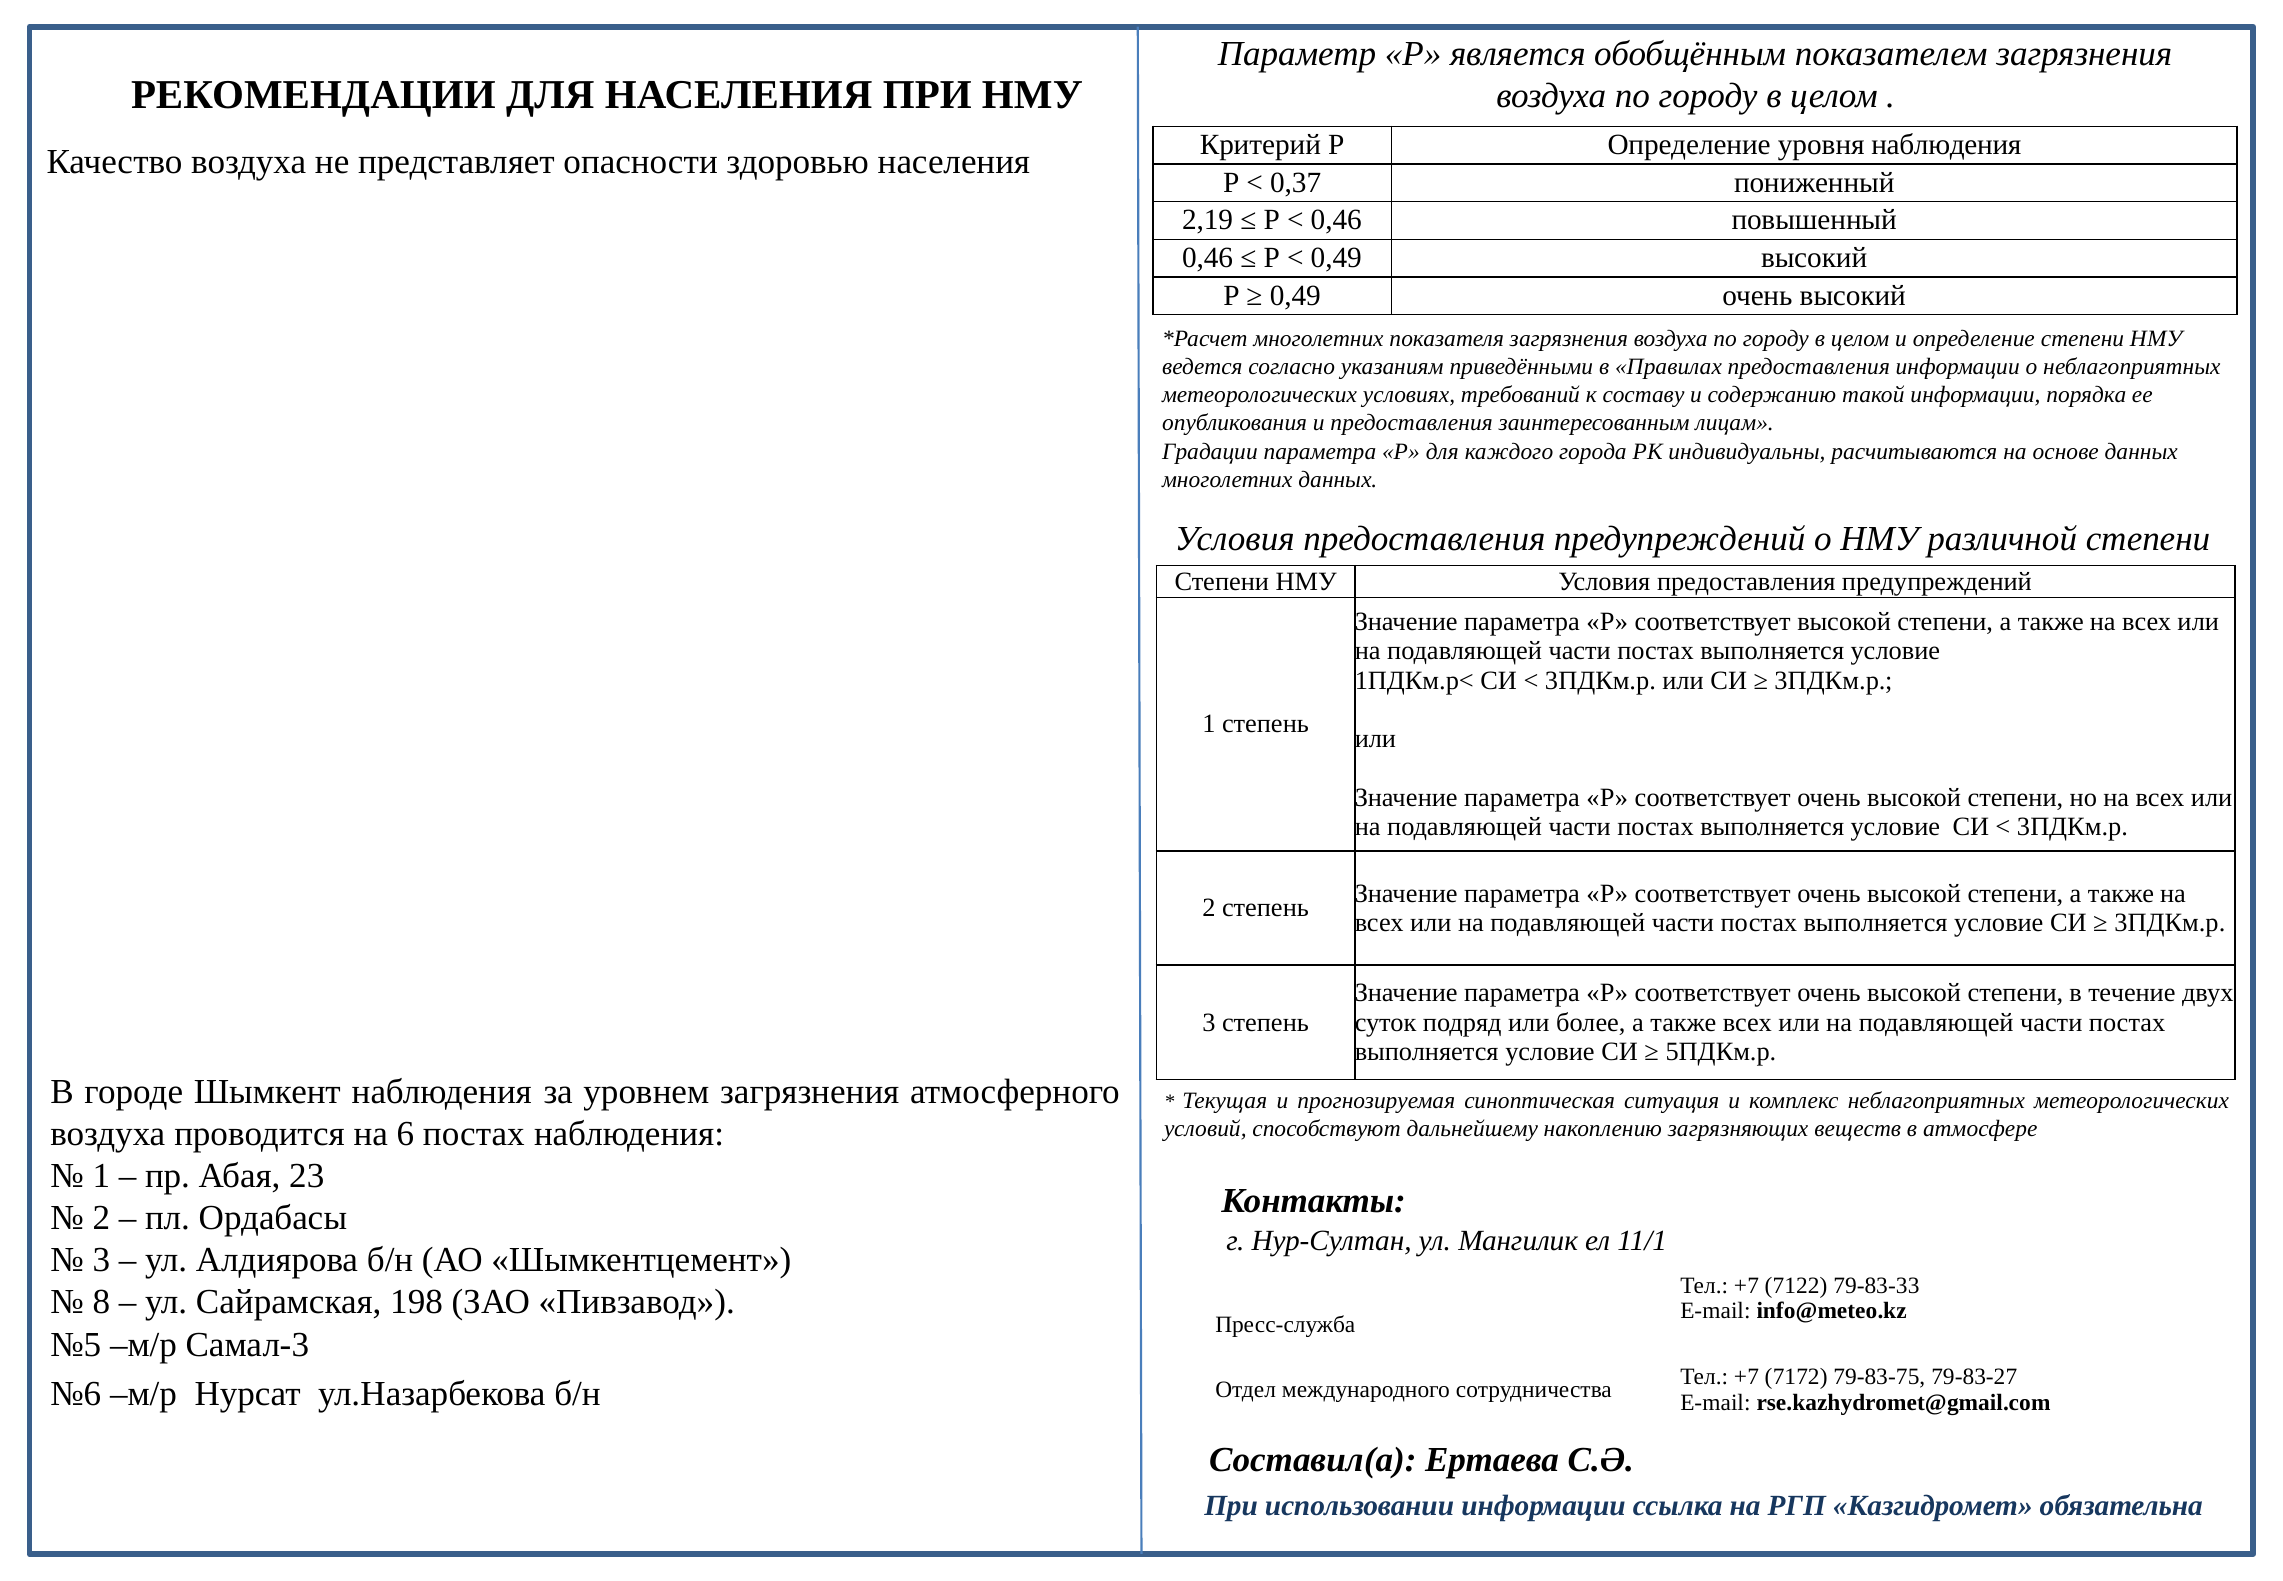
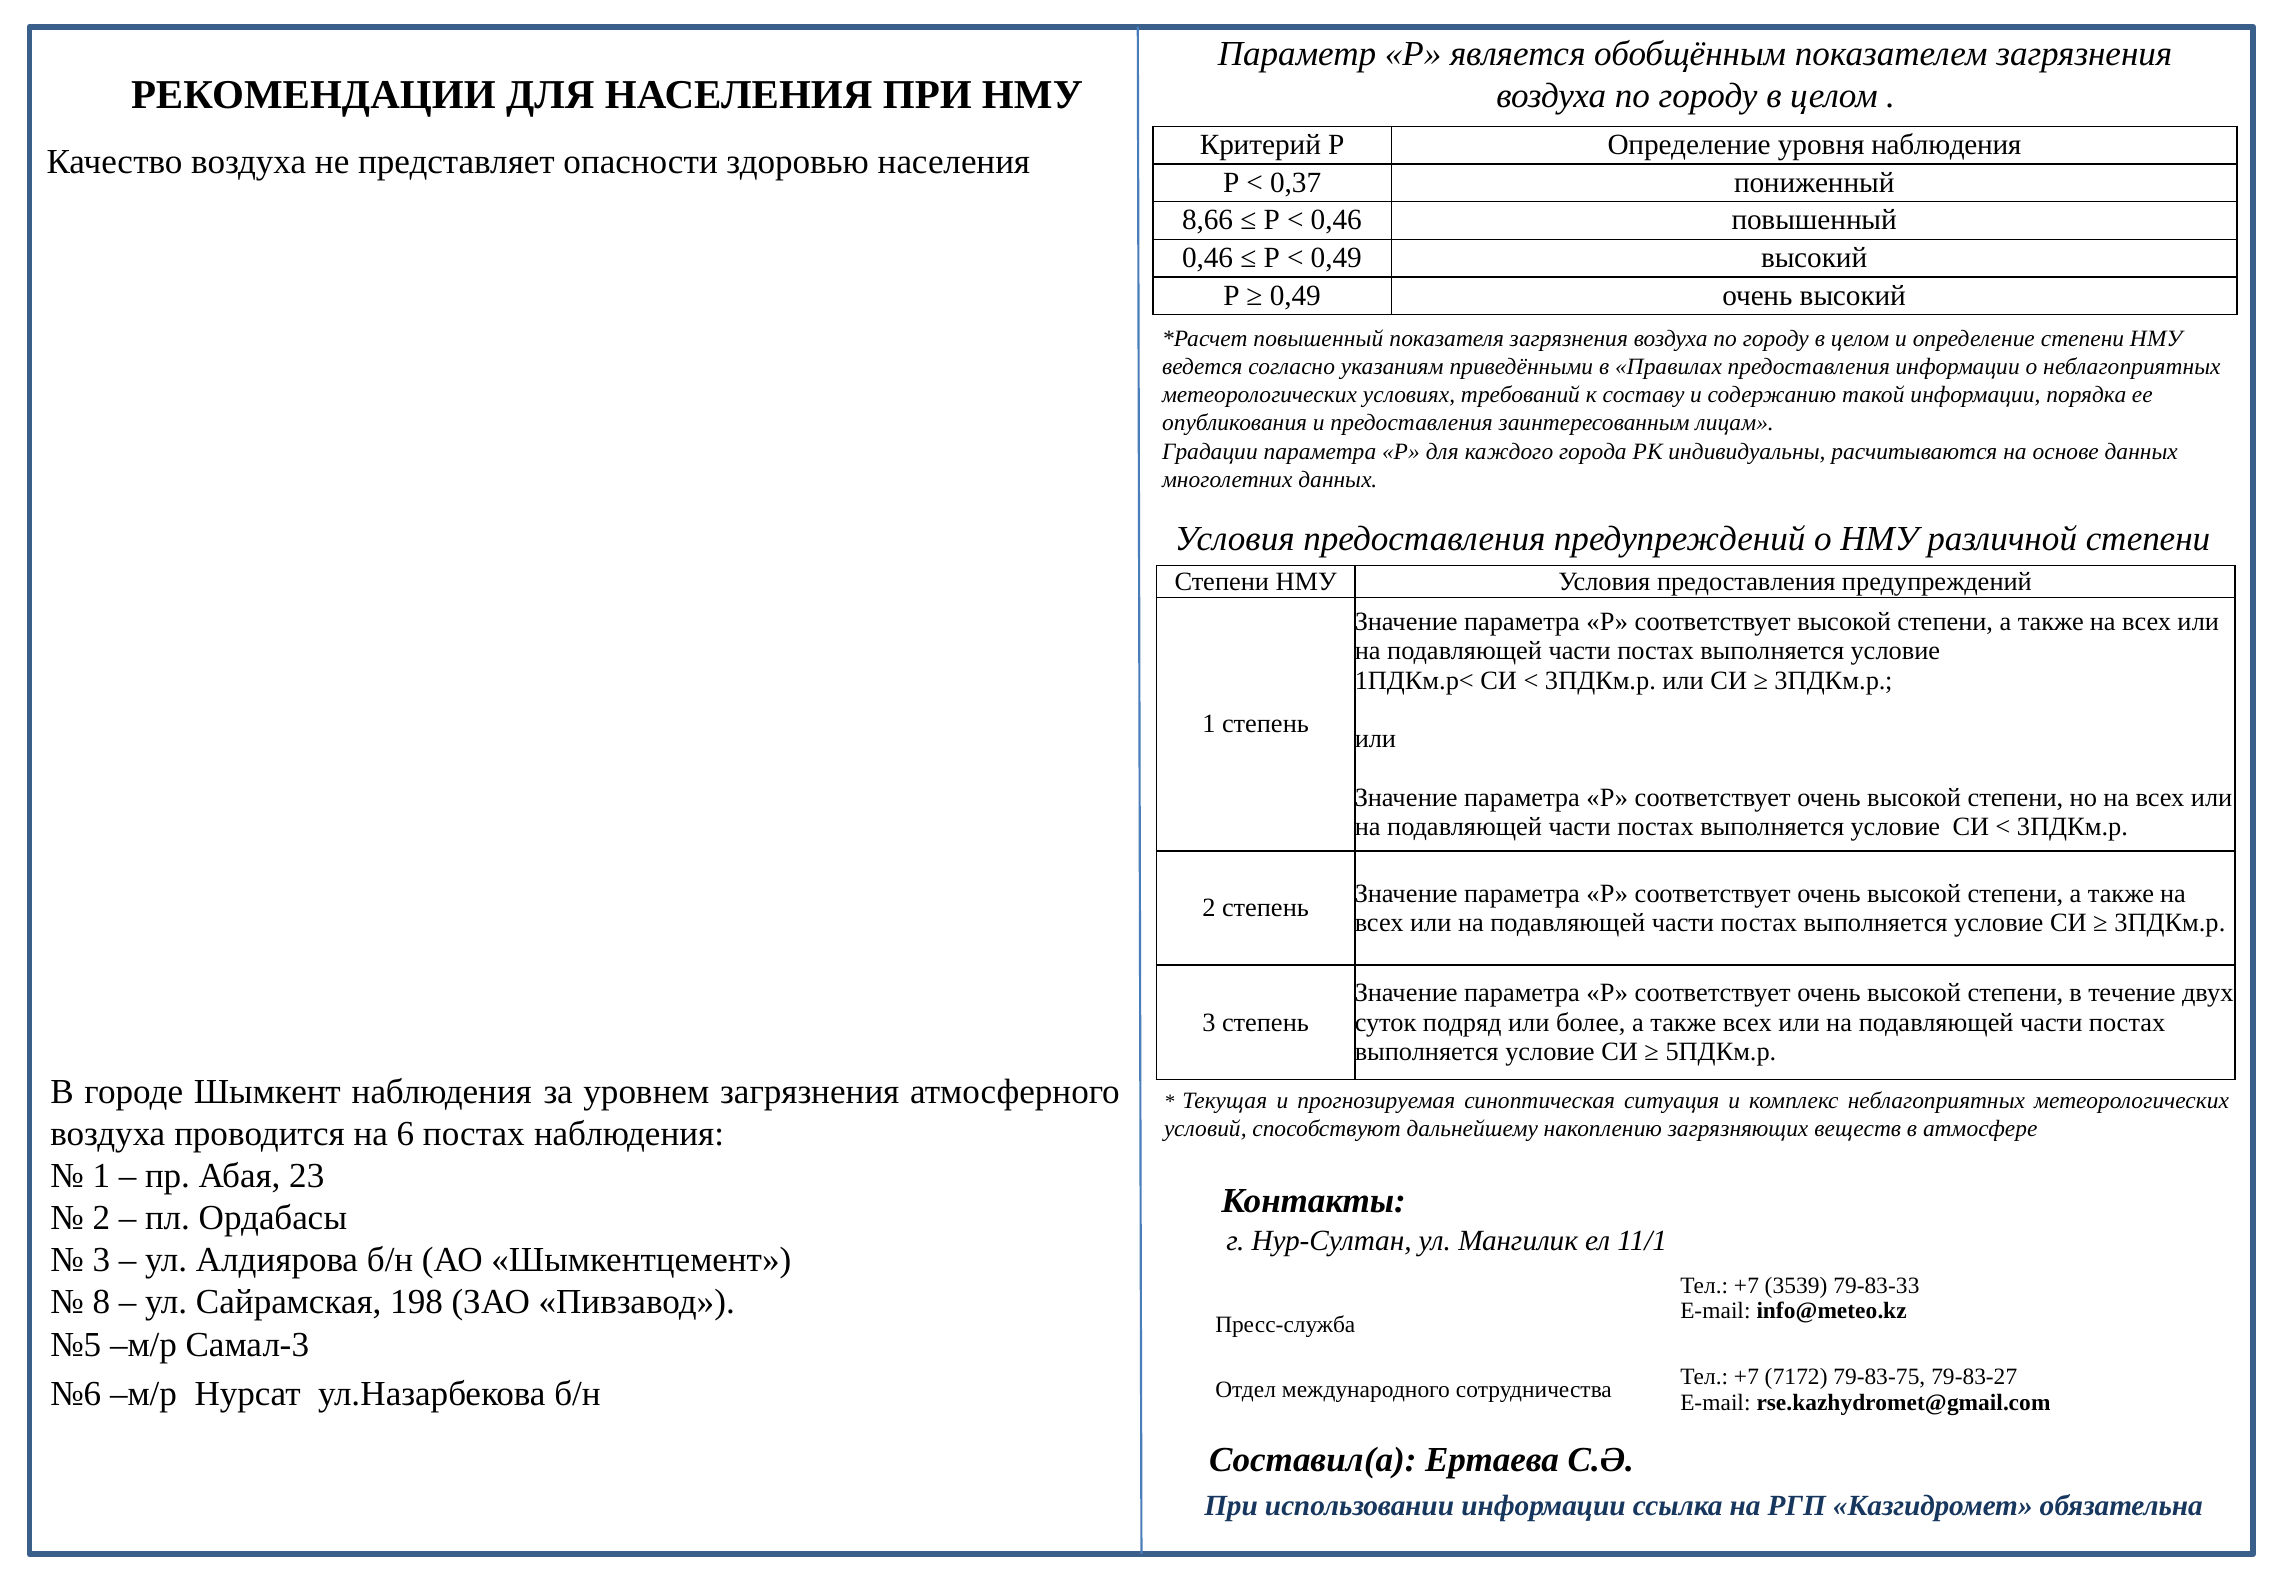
2,19: 2,19 -> 8,66 (1208, 220)
многолетних: многолетних -> повышенный (1318, 339)
7122: 7122 -> 3539 (1796, 1285)
